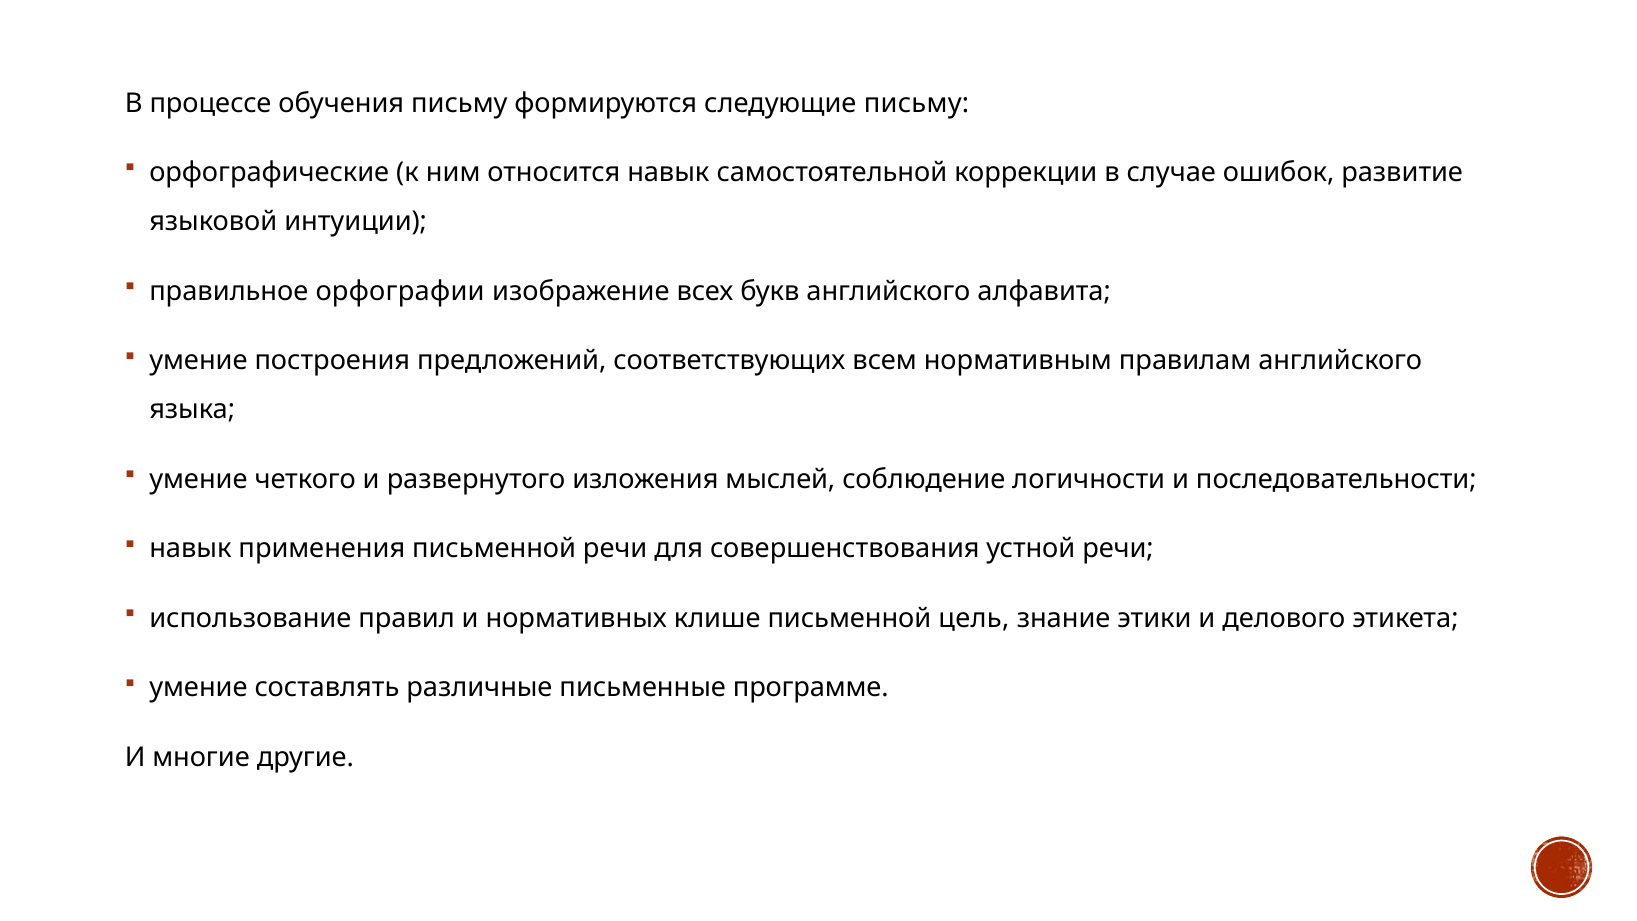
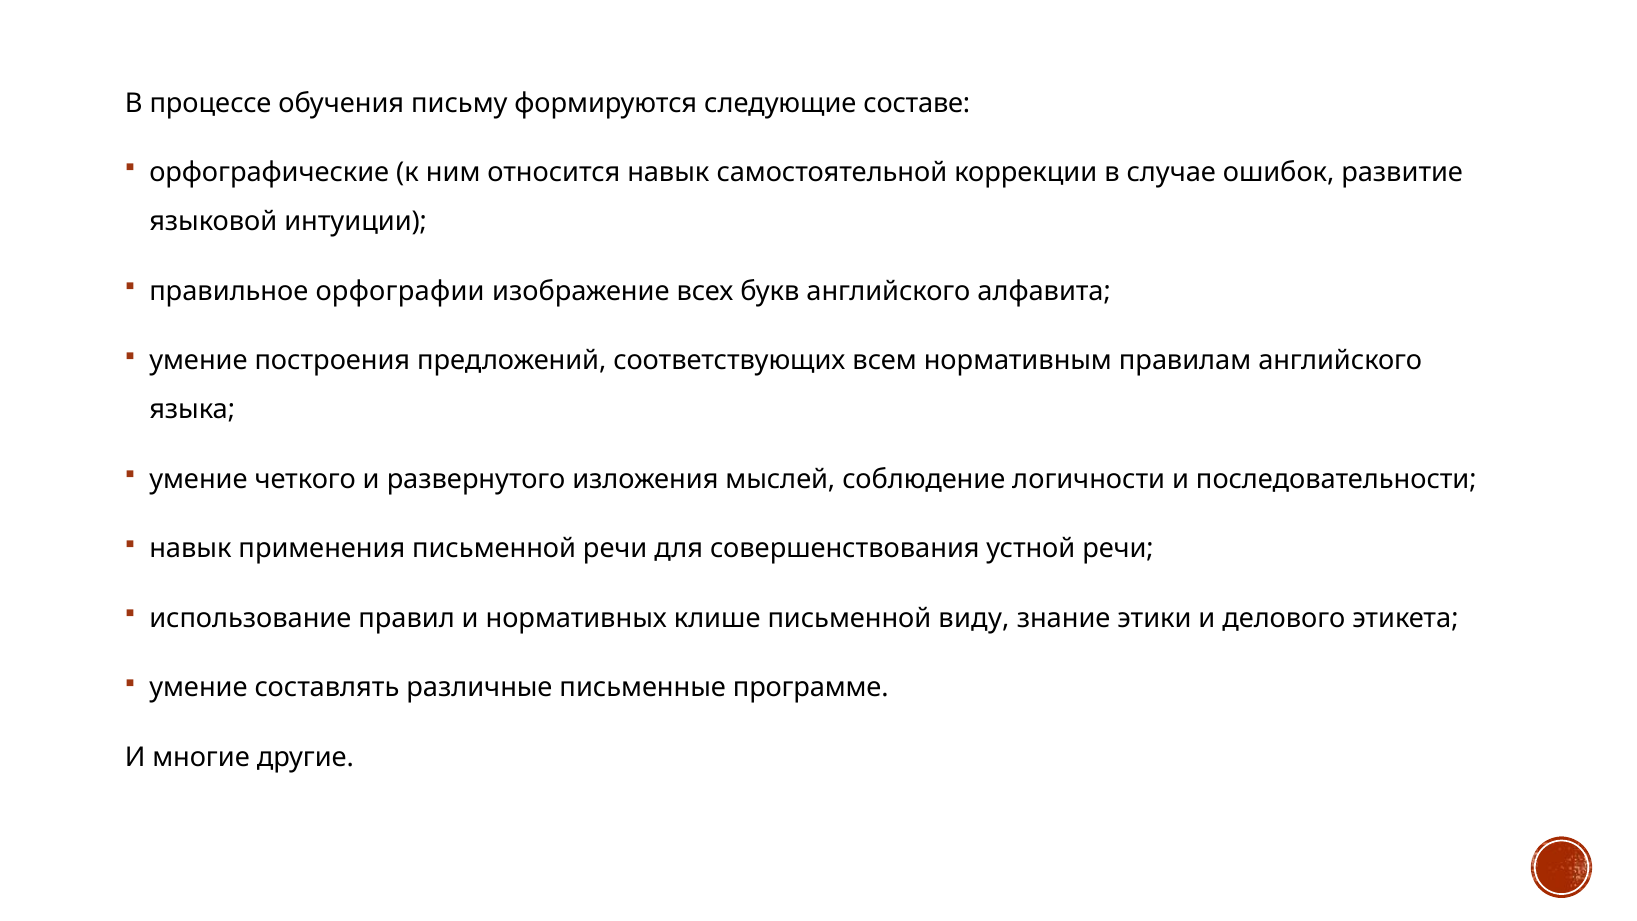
следующие письму: письму -> составе (917, 103)
цель: цель -> виду (974, 618)
